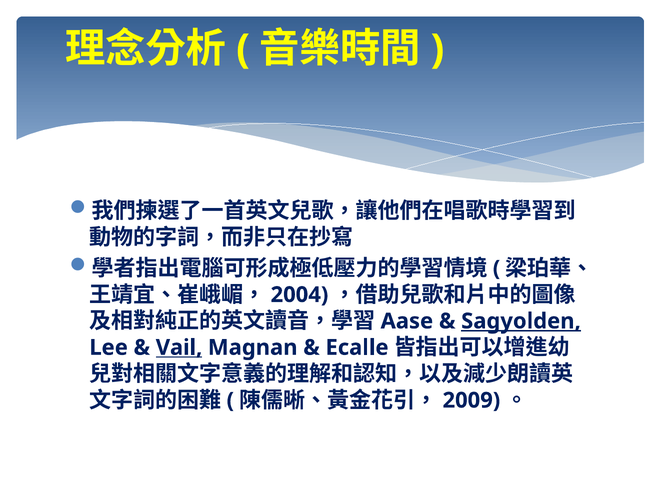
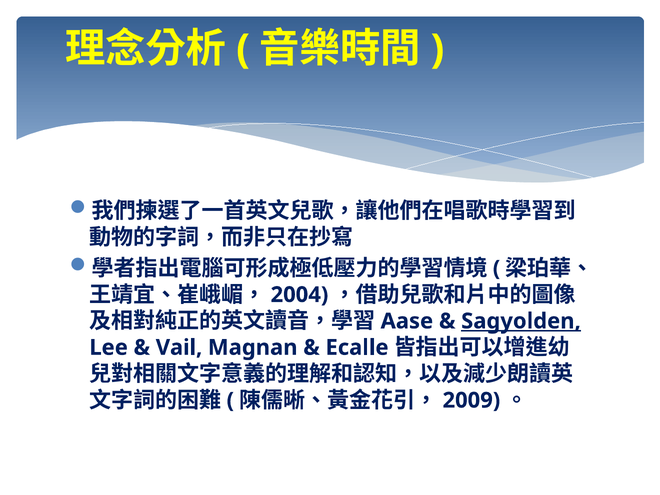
Vail underline: present -> none (179, 348)
